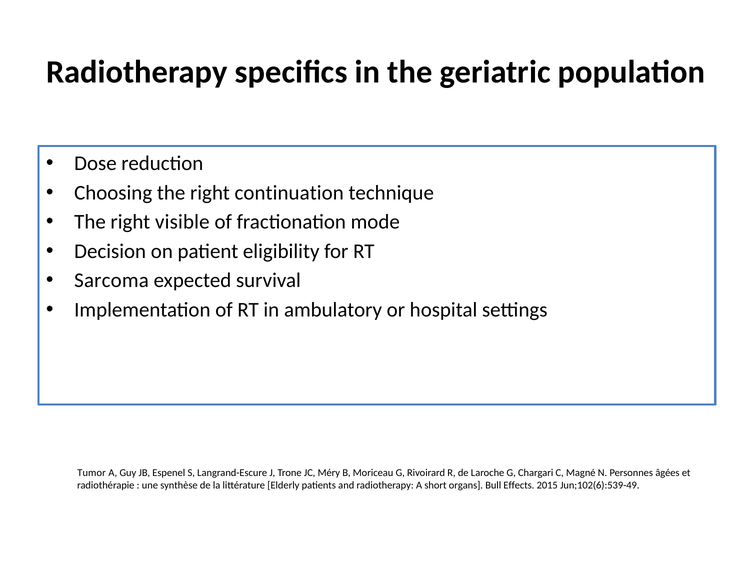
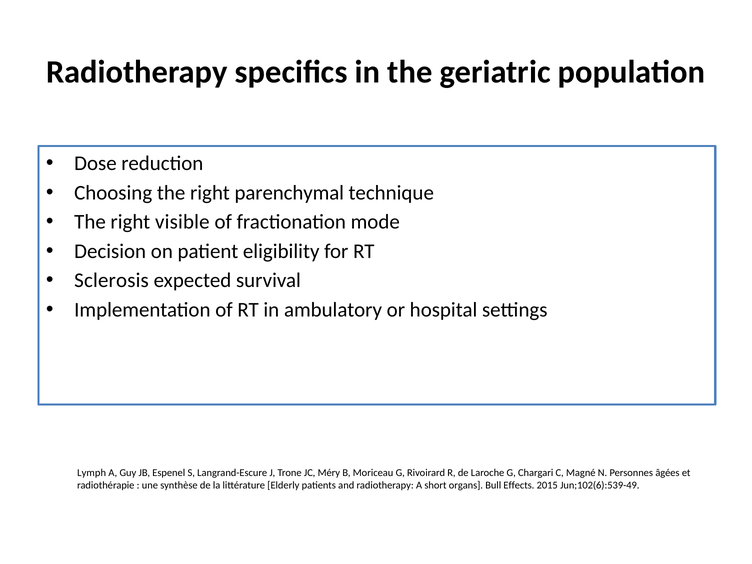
continuation: continuation -> parenchymal (289, 193)
Sarcoma: Sarcoma -> Sclerosis (112, 281)
Tumor: Tumor -> Lymph (92, 473)
